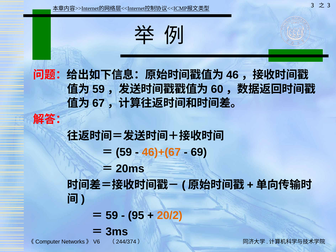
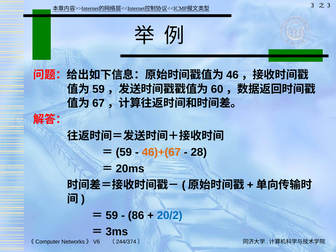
69: 69 -> 28 (199, 152)
95: 95 -> 86 (136, 215)
20/2 colour: orange -> blue (170, 215)
